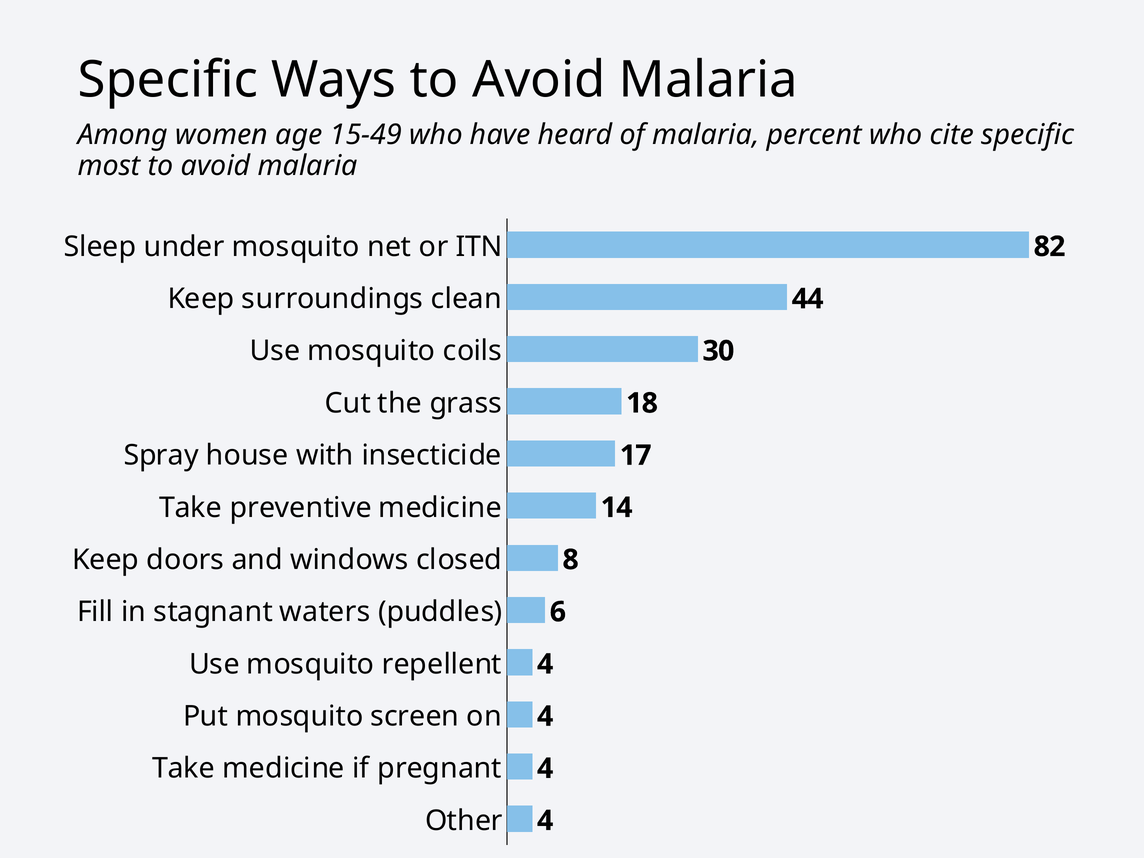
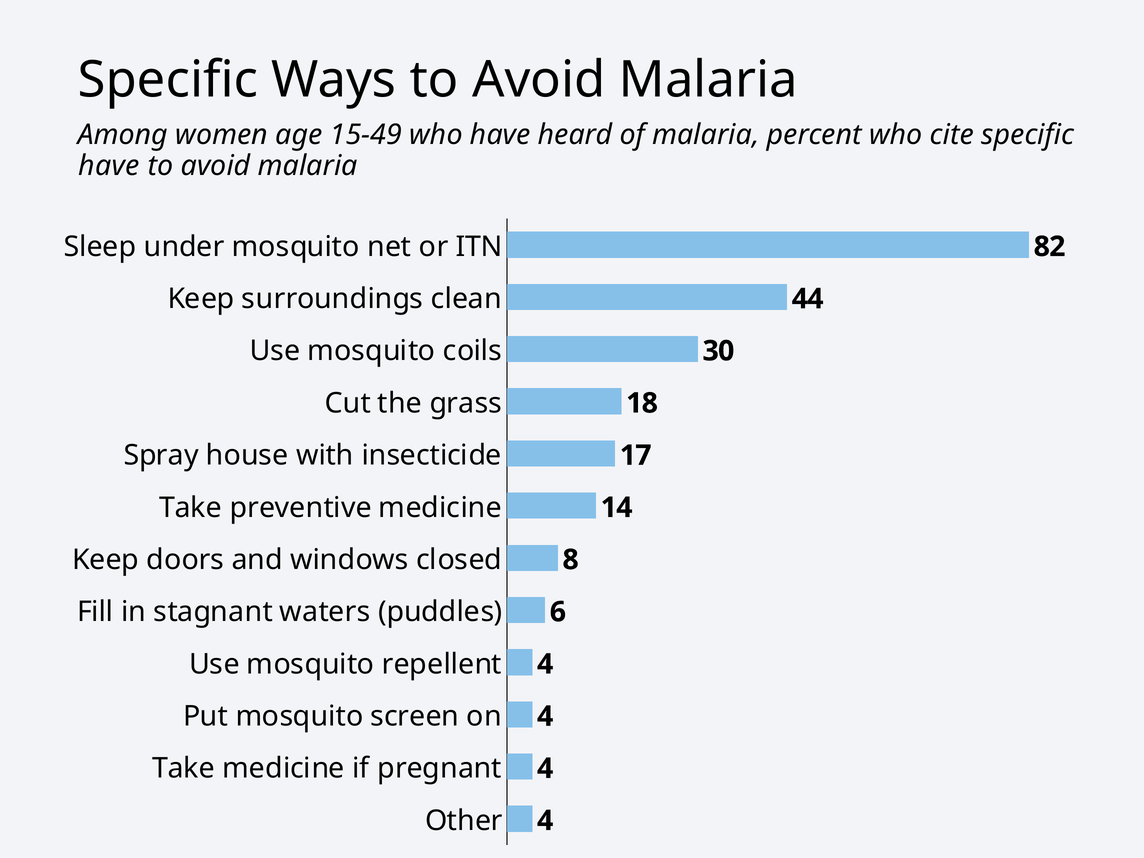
most: most -> have (109, 166)
